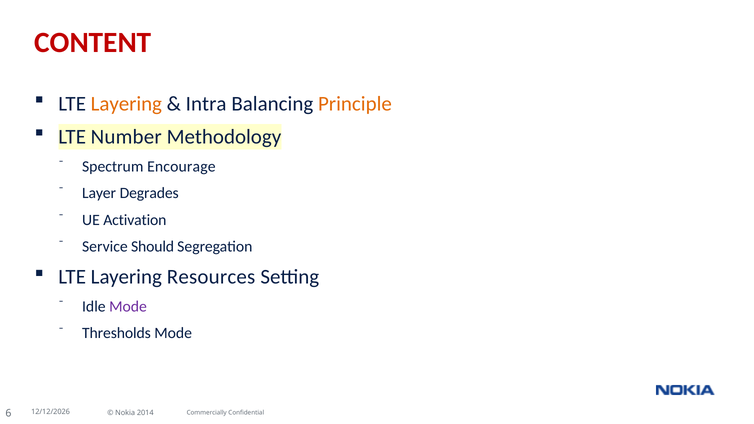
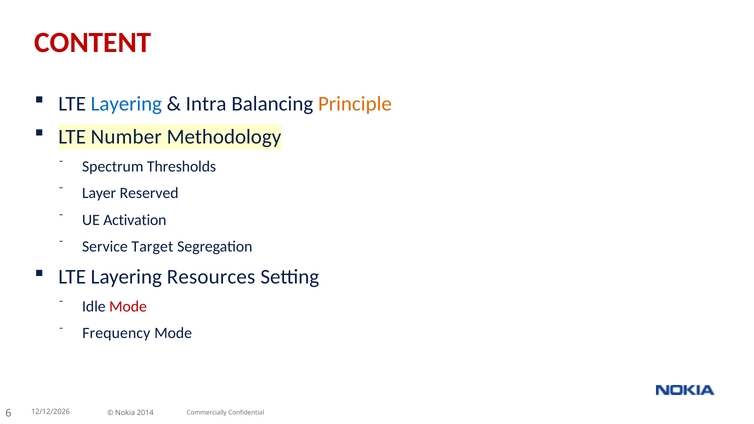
Layering colour: orange -> blue (126, 104)
Encourage: Encourage -> Thresholds (182, 166)
Degrades: Degrades -> Reserved (149, 193)
Should: Should -> Target (152, 247)
Mode colour: purple -> red (128, 307)
Thresholds: Thresholds -> Frequency (116, 333)
